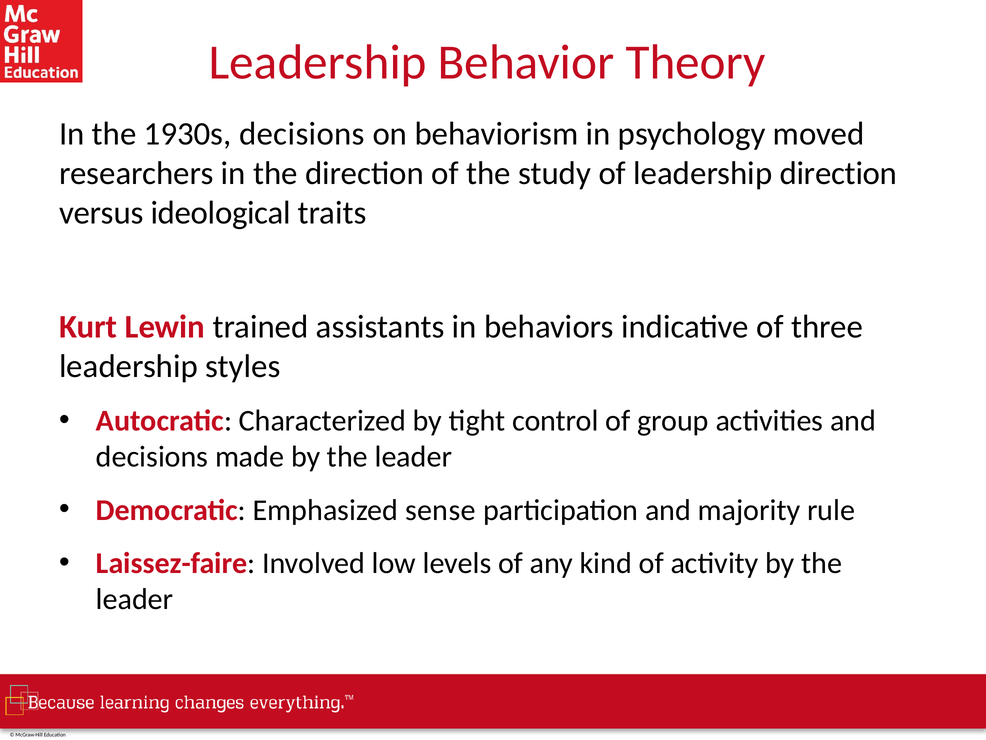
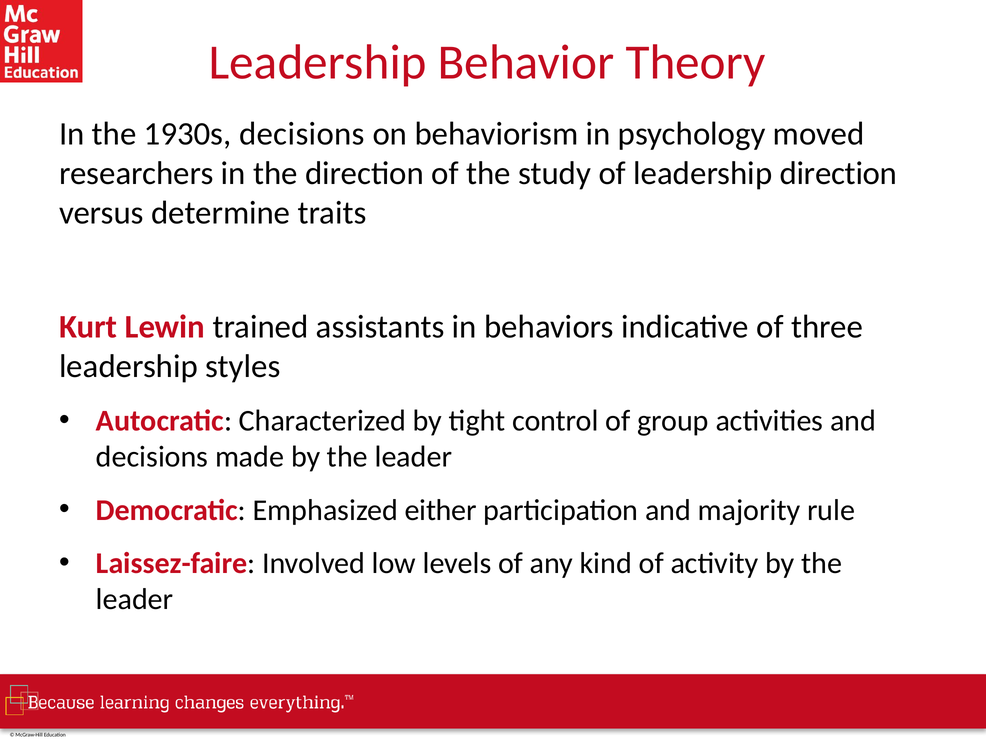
ideological: ideological -> determine (221, 213)
sense: sense -> either (441, 510)
